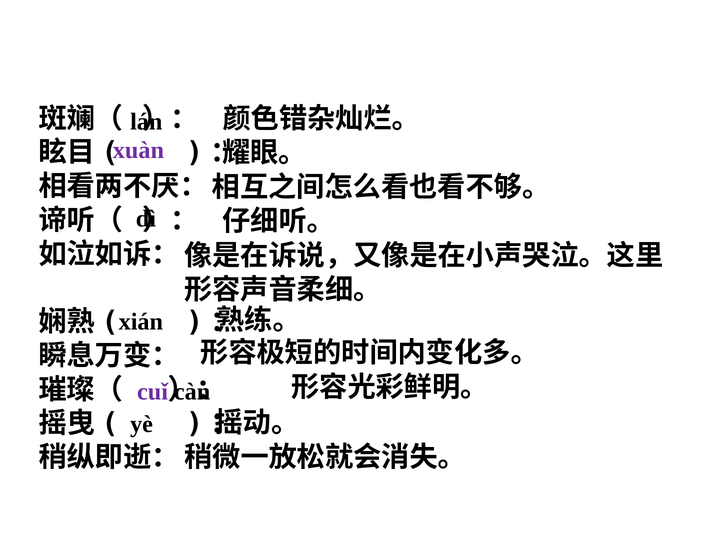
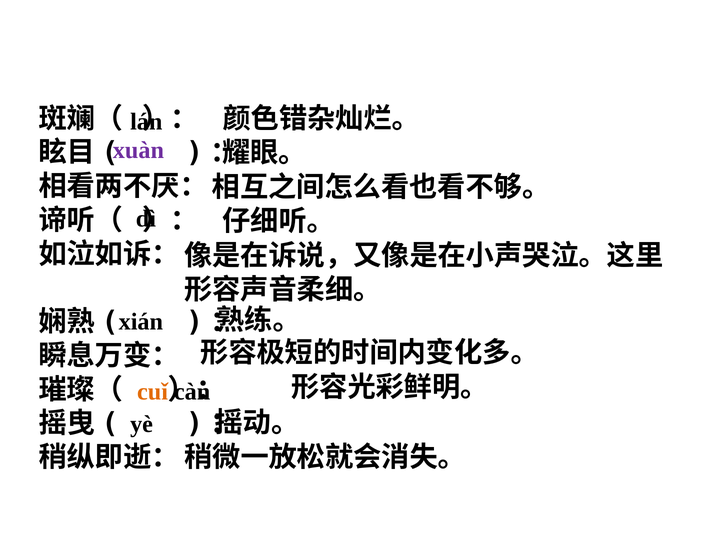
cuǐ colour: purple -> orange (153, 392)
